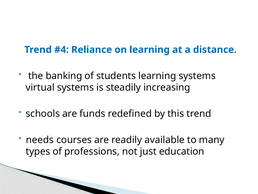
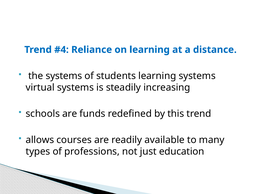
the banking: banking -> systems (64, 76)
needs: needs -> allows (40, 139)
